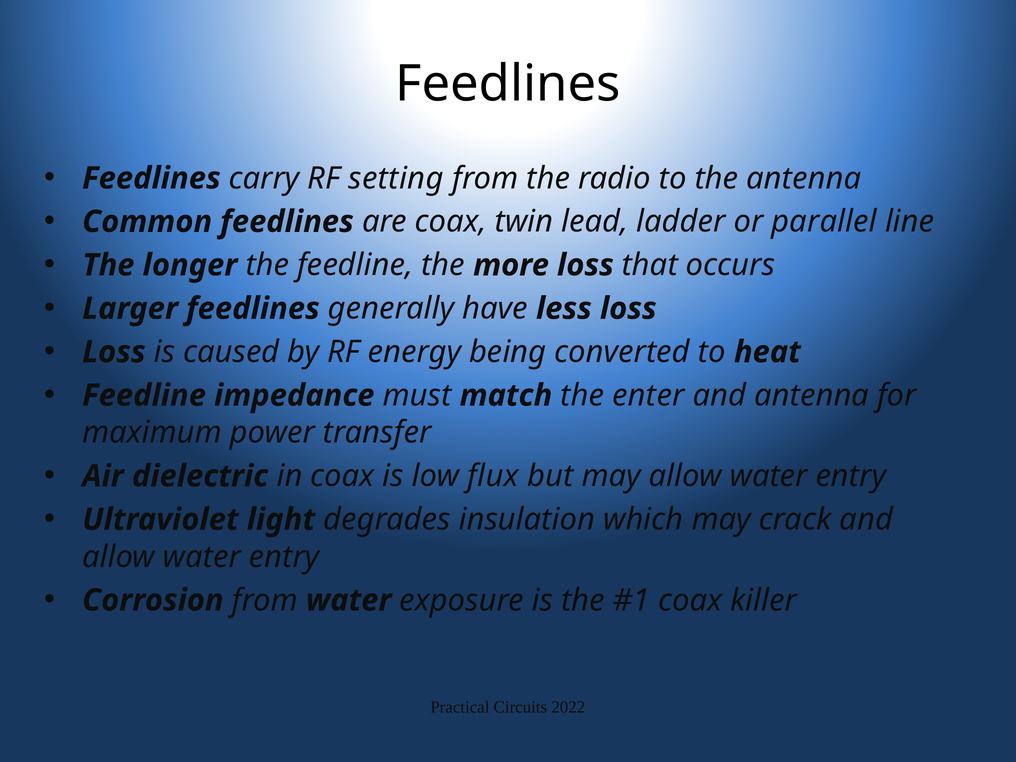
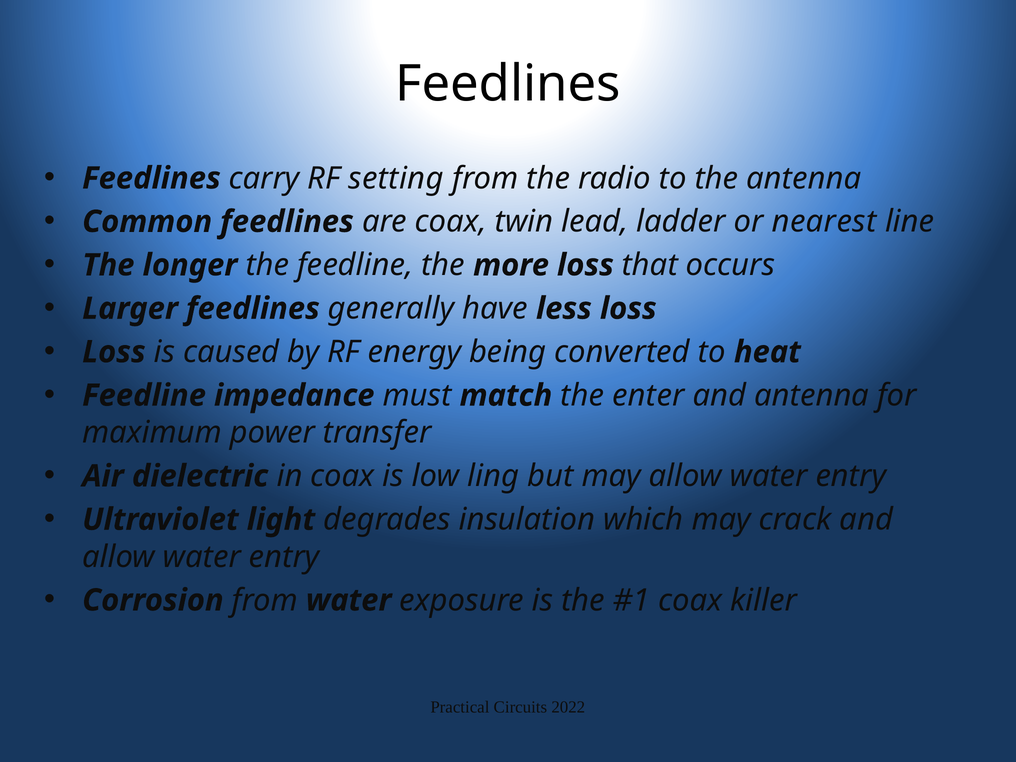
parallel: parallel -> nearest (824, 222)
flux: flux -> ling (493, 476)
